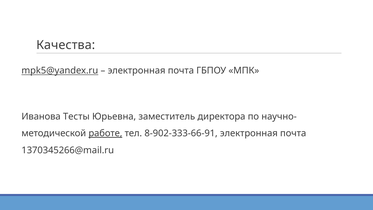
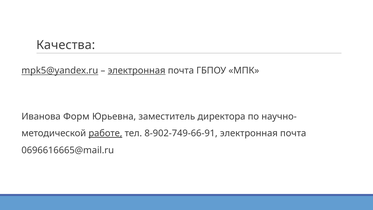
электронная underline: none -> present (137, 70)
Тесты: Тесты -> Форм (76, 116)
8-902-333-66-91: 8-902-333-66-91 -> 8-902-749-66-91 (181, 133)
1370345266@mail.ru: 1370345266@mail.ru -> 0696616665@mail.ru (68, 150)
